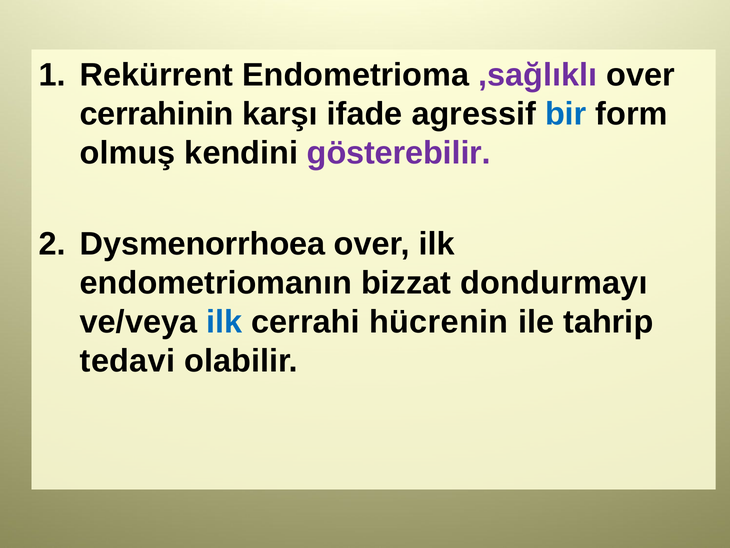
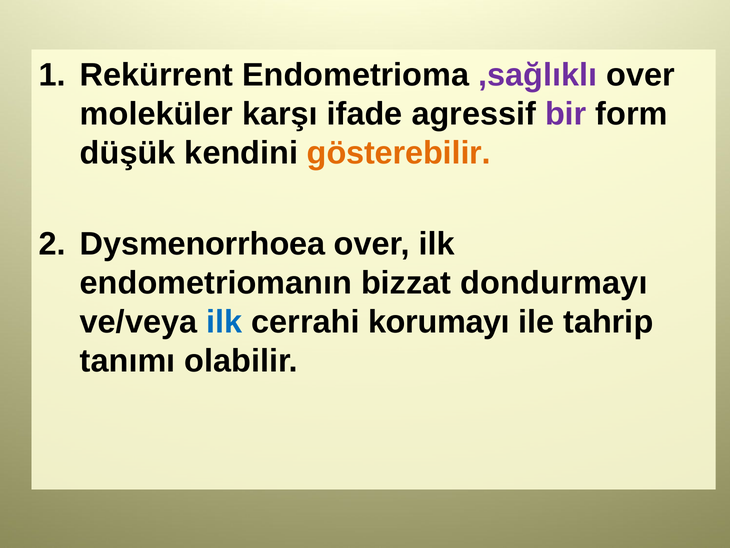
cerrahinin: cerrahinin -> moleküler (156, 114)
bir colour: blue -> purple (566, 114)
olmuş: olmuş -> düşük (128, 153)
gösterebilir colour: purple -> orange (399, 153)
hücrenin: hücrenin -> korumayı (439, 322)
tedavi: tedavi -> tanımı (128, 361)
